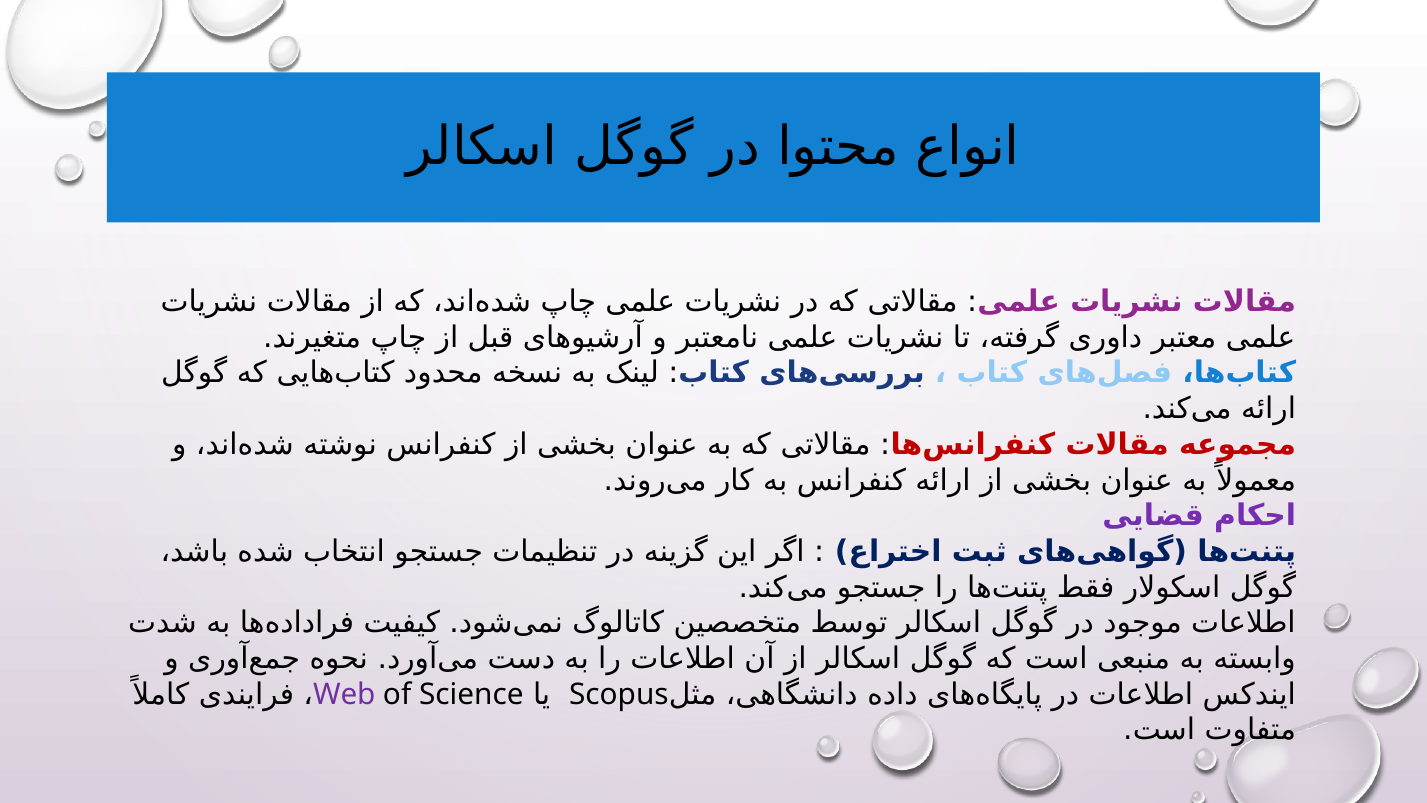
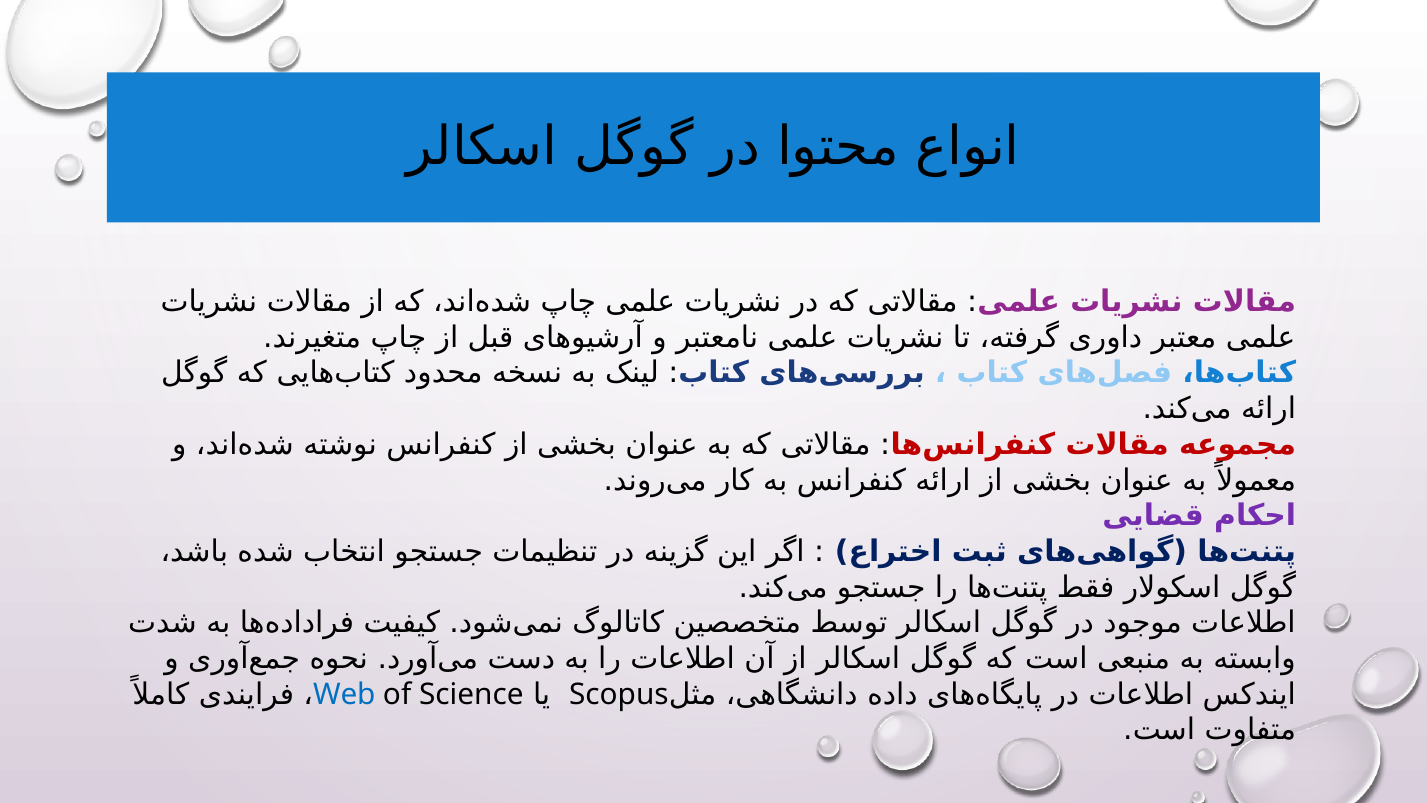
Web colour: purple -> blue (344, 694)
